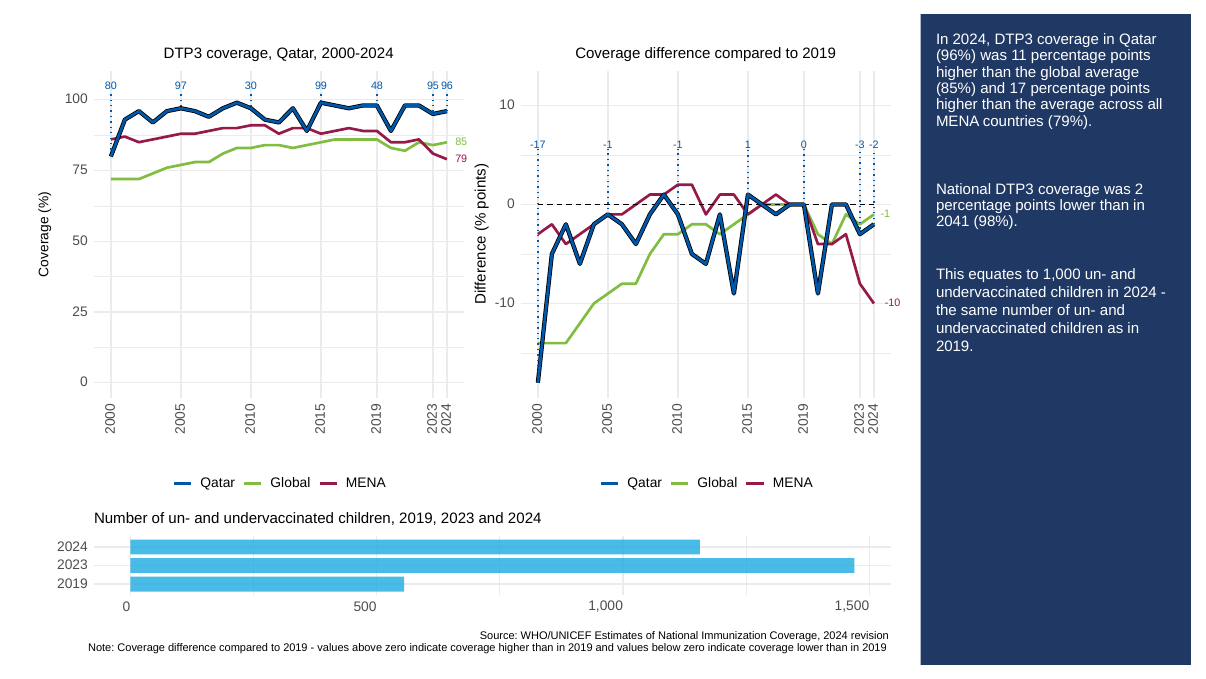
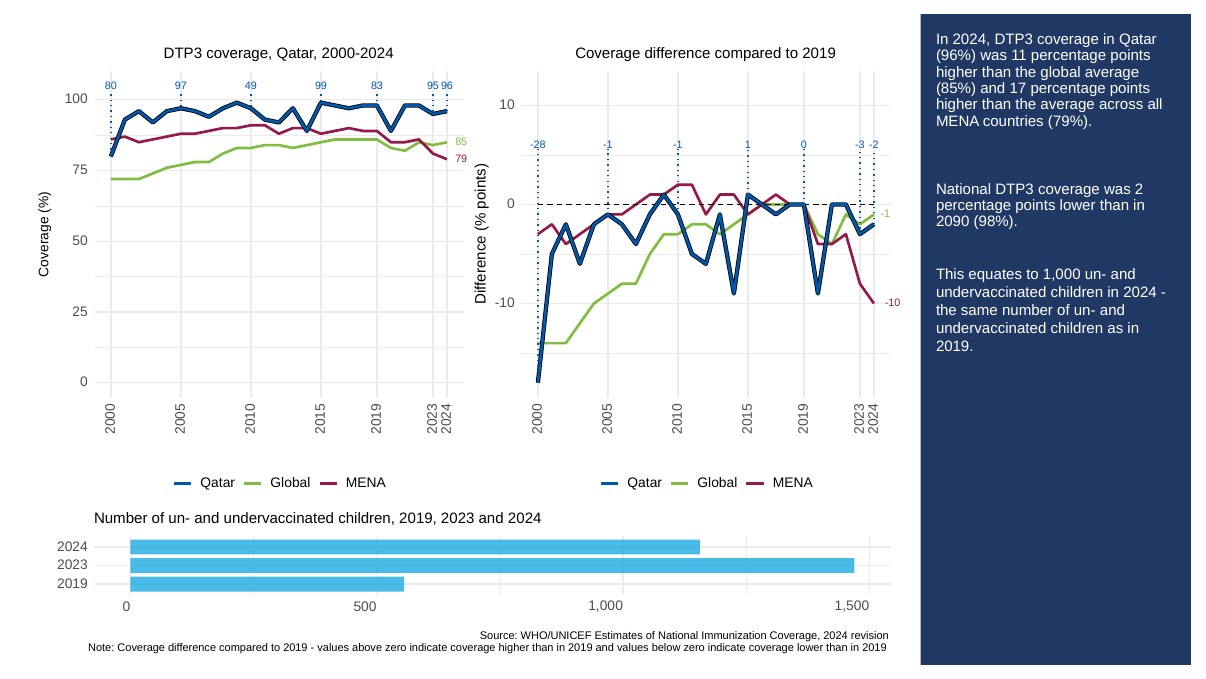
30: 30 -> 49 (251, 86)
48: 48 -> 83 (377, 86)
-17: -17 -> -28 (538, 145)
2041: 2041 -> 2090 (953, 222)
